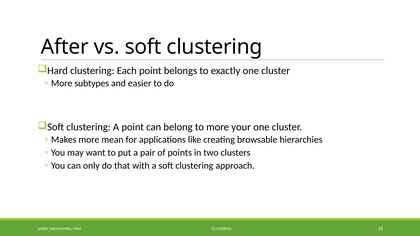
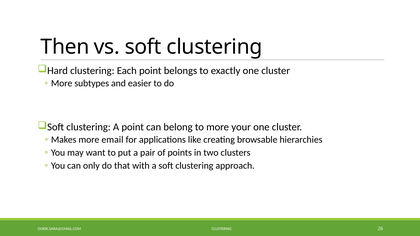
After: After -> Then (65, 47)
mean: mean -> email (112, 140)
